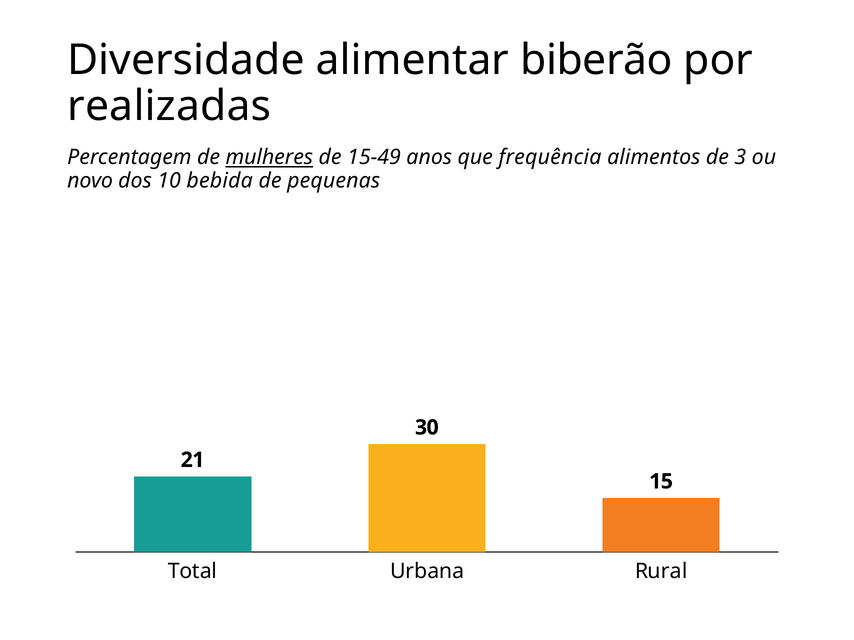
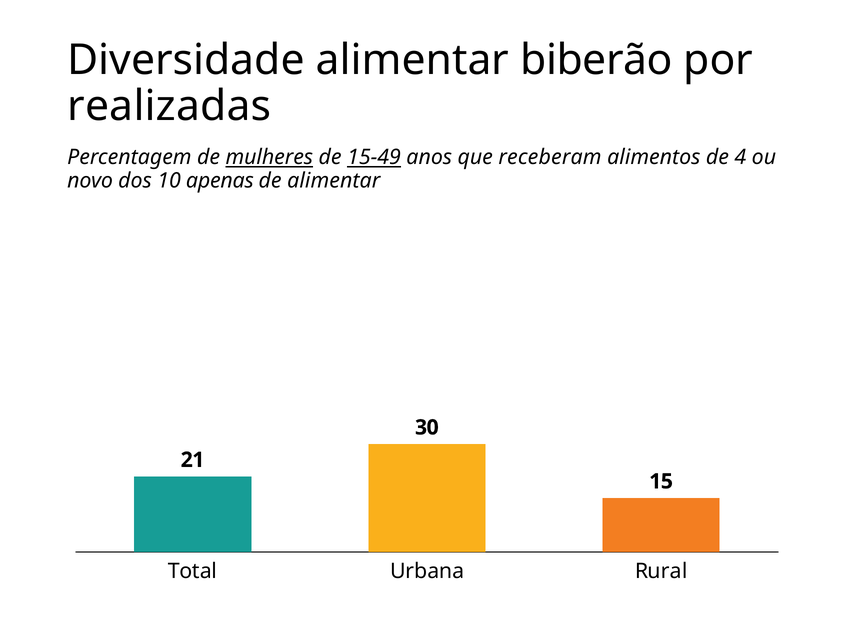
15-49 underline: none -> present (374, 158)
frequência: frequência -> receberam (550, 158)
3: 3 -> 4 (740, 158)
bebida: bebida -> apenas (220, 181)
de pequenas: pequenas -> alimentar (334, 181)
